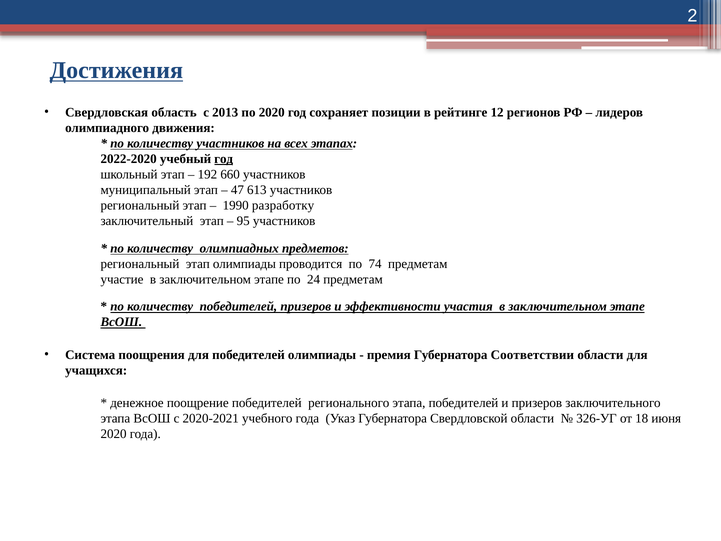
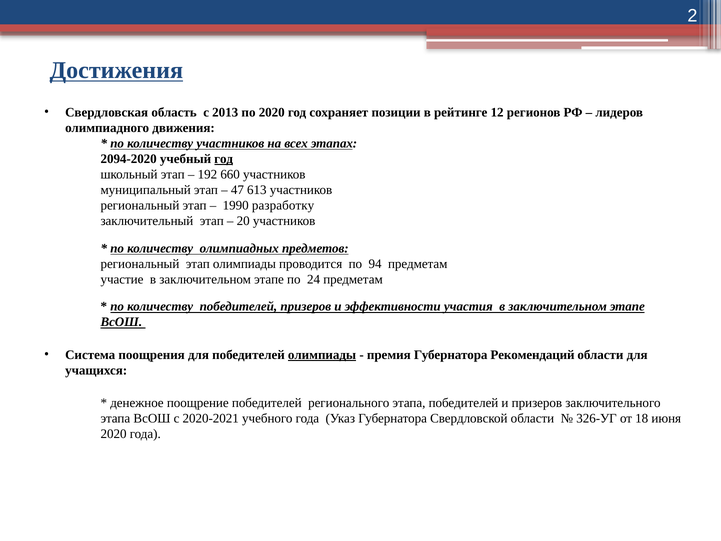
2022-2020: 2022-2020 -> 2094-2020 (129, 159)
95: 95 -> 20 (243, 221)
74: 74 -> 94 (375, 264)
олимпиады underline: none -> present (322, 355)
Соответствии: Соответствии -> Рекомендаций (533, 355)
